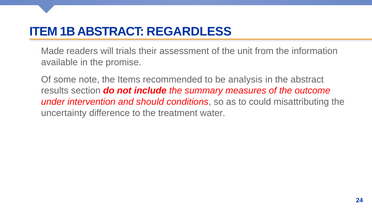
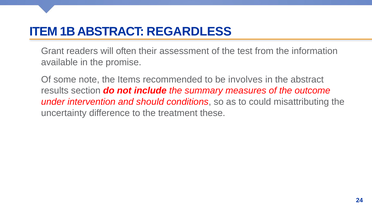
Made: Made -> Grant (53, 51)
trials: trials -> often (126, 51)
unit: unit -> test (245, 51)
analysis: analysis -> involves (245, 80)
water: water -> these (213, 113)
